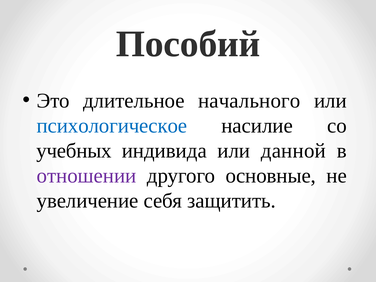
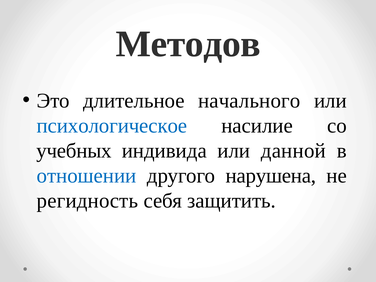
Пособий: Пособий -> Методов (188, 44)
отношении colour: purple -> blue (86, 176)
основные: основные -> нарушена (271, 176)
увеличение: увеличение -> регидность (87, 201)
